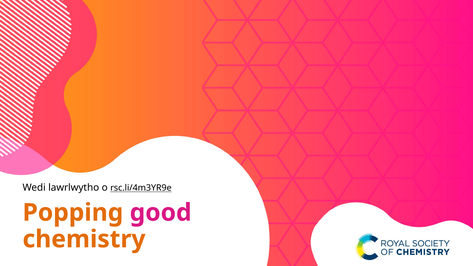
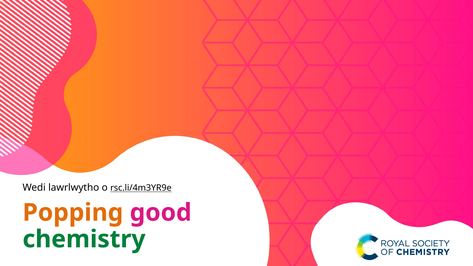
chemistry colour: orange -> green (84, 239)
